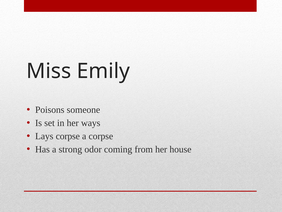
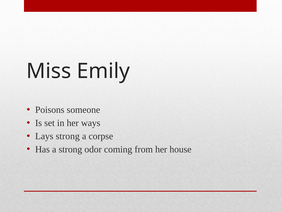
Lays corpse: corpse -> strong (68, 136)
